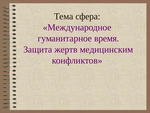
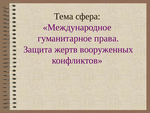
время: время -> права (107, 38)
медицинским: медицинским -> вооруженных (107, 49)
